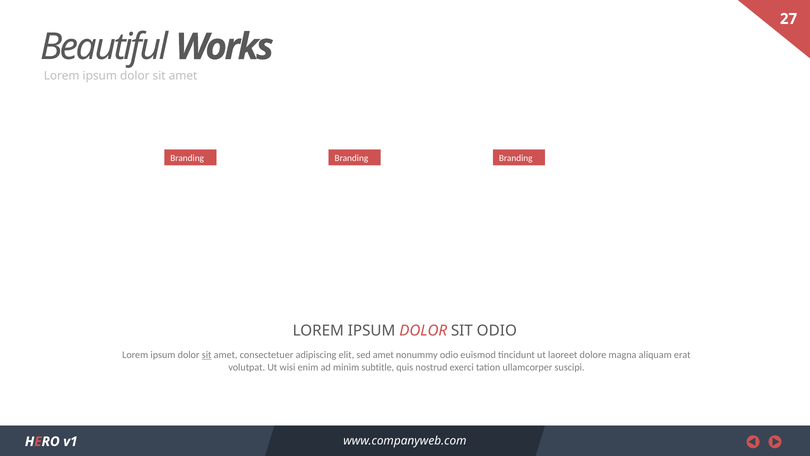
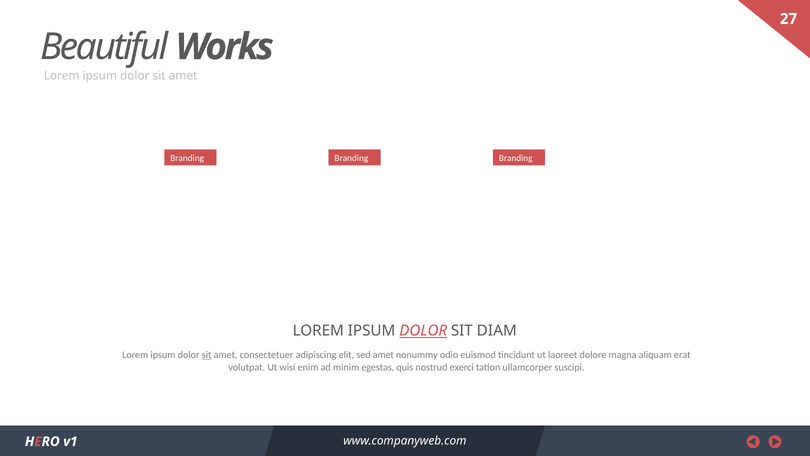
DOLOR underline: none -> present (423, 331)
SIT ODIO: ODIO -> DIAM (497, 331)
subtitle: subtitle -> egestas (378, 367)
